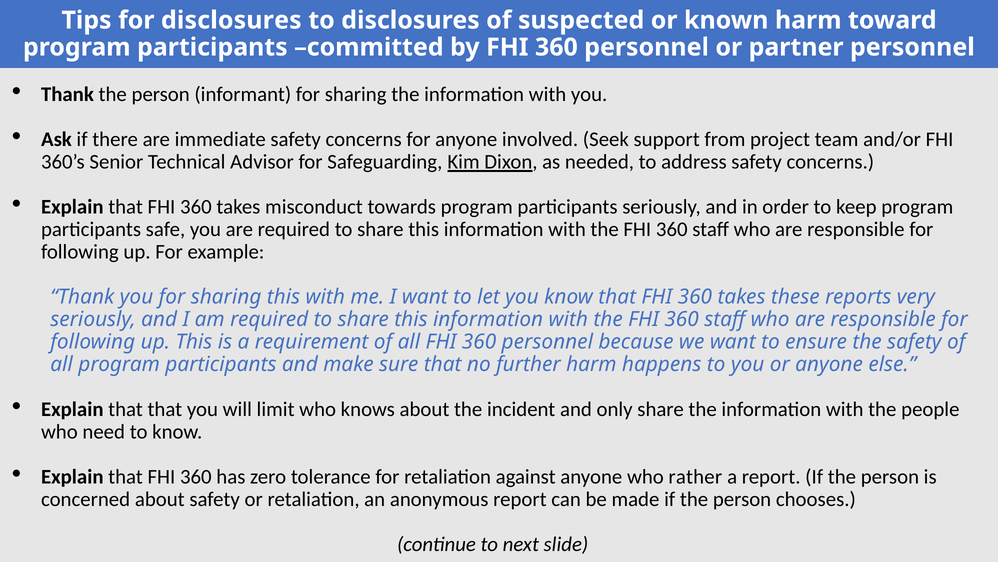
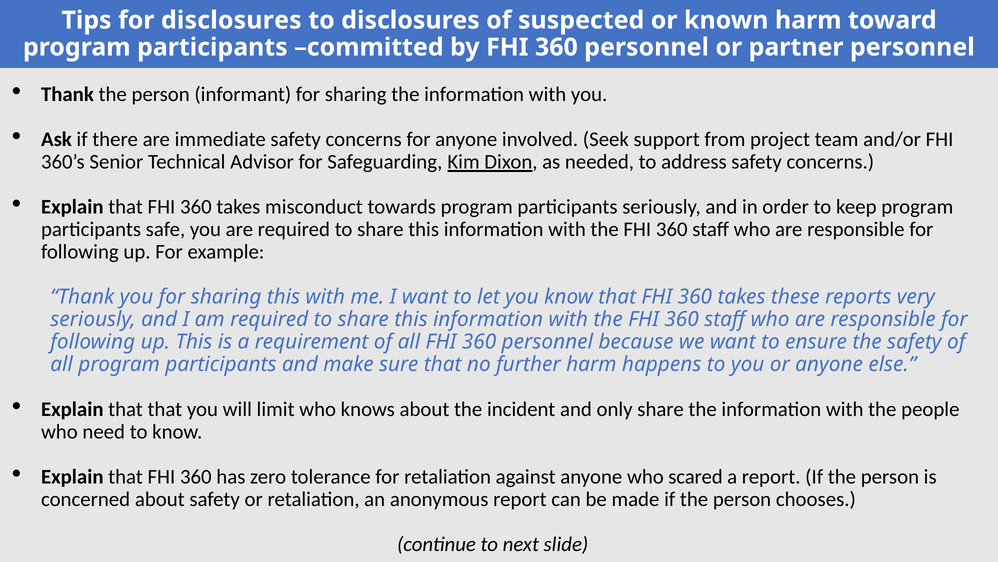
rather: rather -> scared (696, 476)
